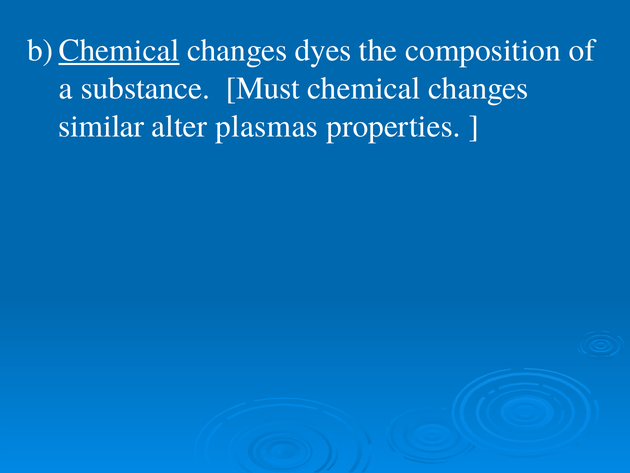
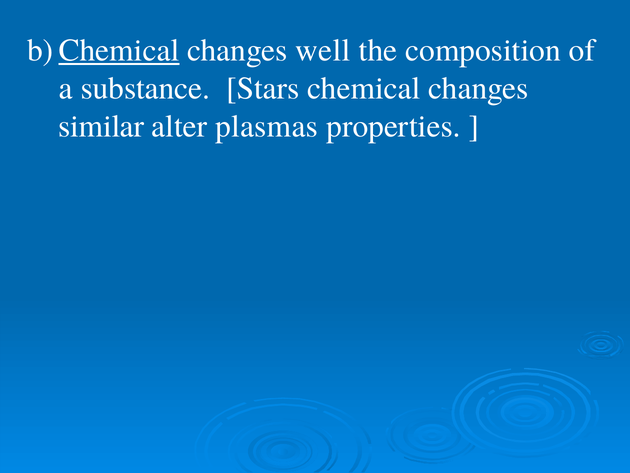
dyes: dyes -> well (323, 50)
Must: Must -> Stars (263, 88)
